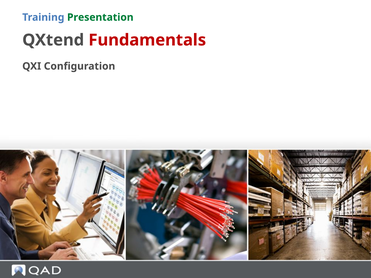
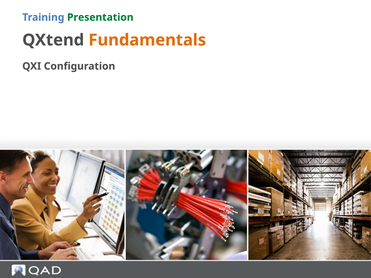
Fundamentals colour: red -> orange (147, 40)
